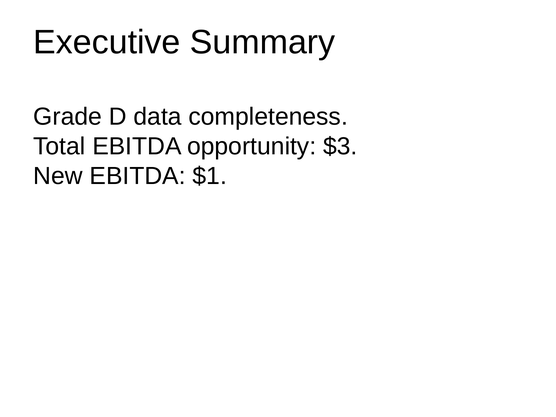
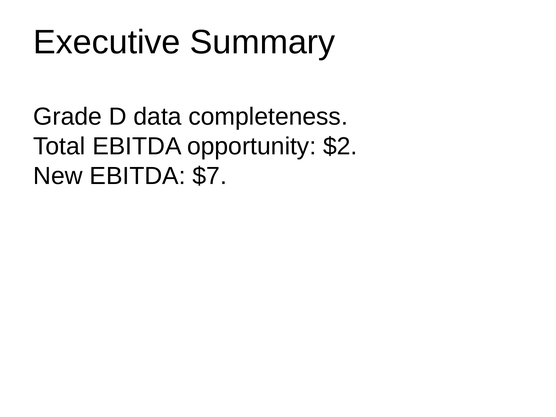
$3: $3 -> $2 (340, 146)
$1: $1 -> $7 (210, 176)
